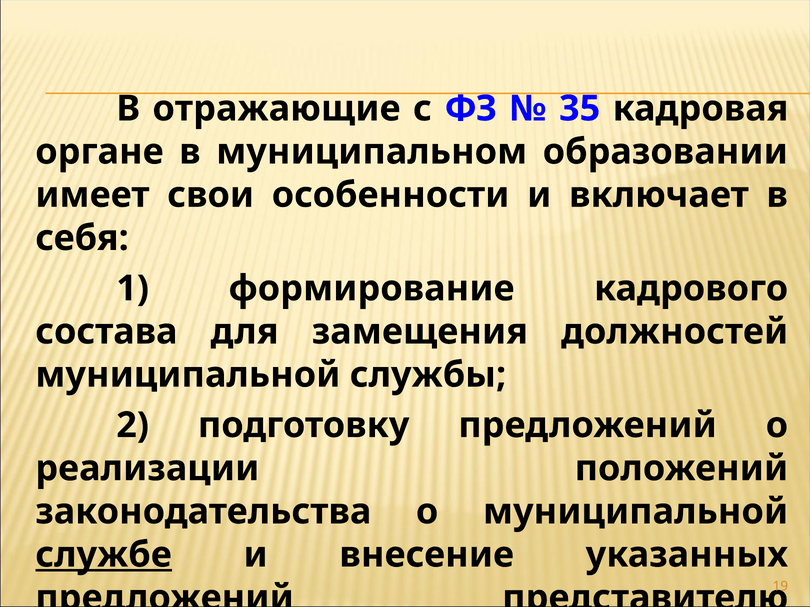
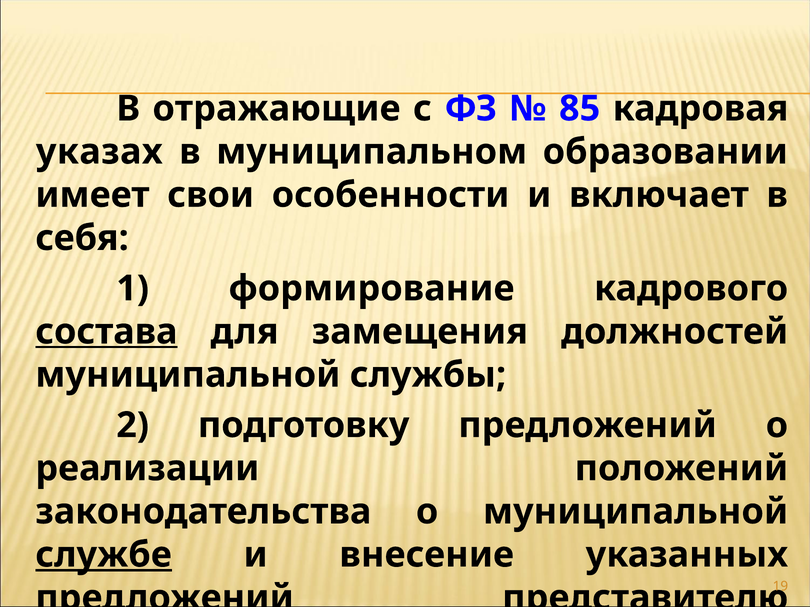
35: 35 -> 85 (580, 109)
органе: органе -> указах (99, 152)
состава underline: none -> present (106, 332)
